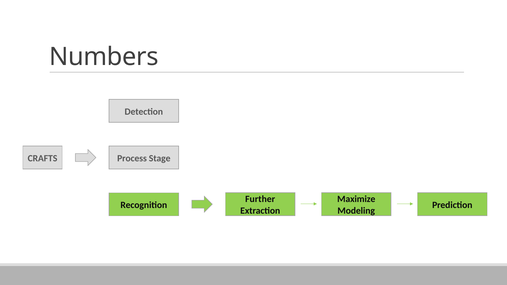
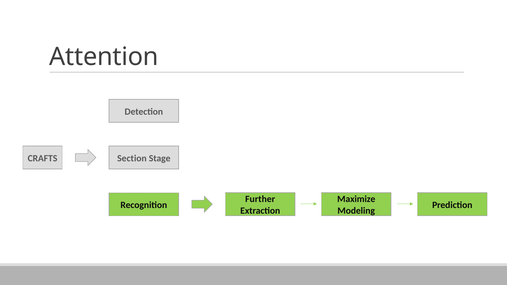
Numbers: Numbers -> Attention (104, 57)
Process: Process -> Section (132, 158)
